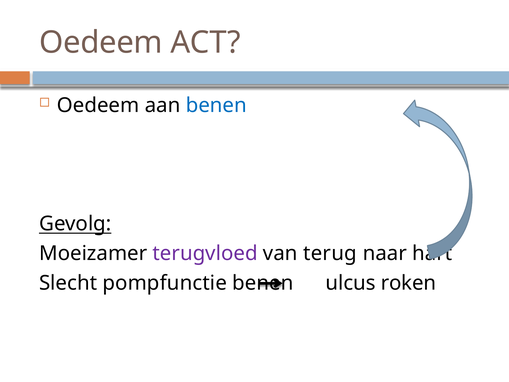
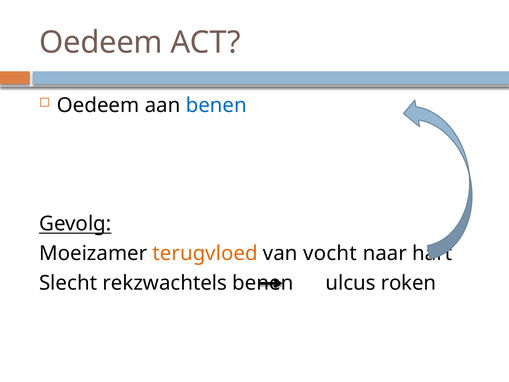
terugvloed colour: purple -> orange (205, 253)
terug: terug -> vocht (330, 253)
pompfunctie: pompfunctie -> rekzwachtels (165, 283)
